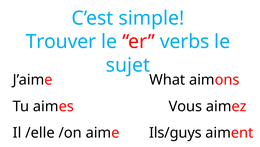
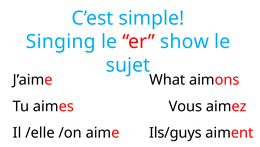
Trouver: Trouver -> Singing (61, 41)
verbs: verbs -> show (184, 41)
